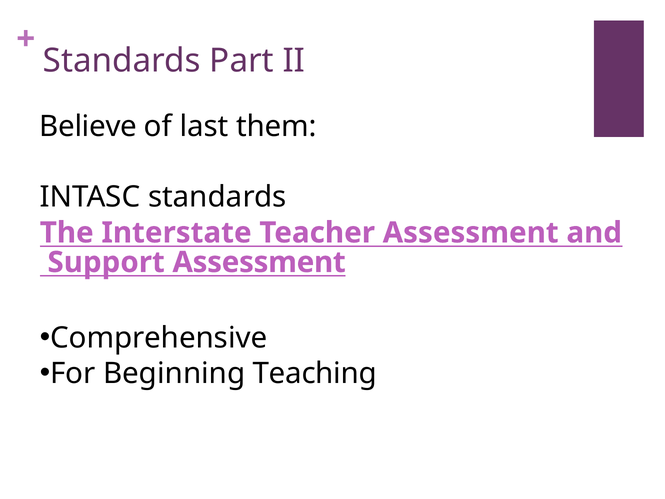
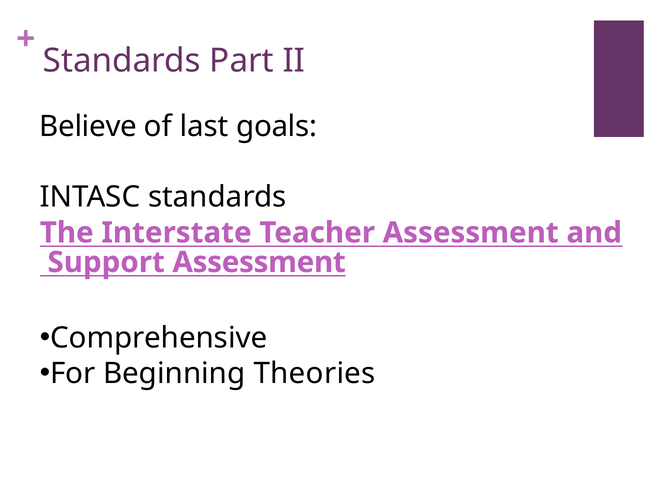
them: them -> goals (277, 126)
Teaching: Teaching -> Theories (315, 373)
